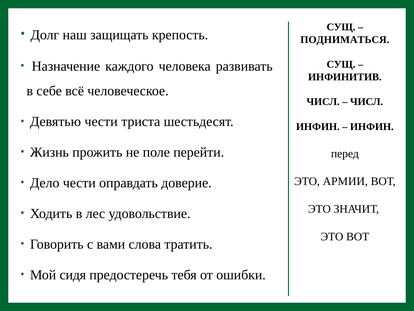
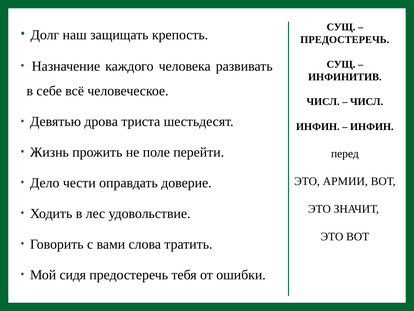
ПОДНИМАТЬСЯ: ПОДНИМАТЬСЯ -> ПРЕДОСТЕРЕЧЬ (345, 40)
Девятью чести: чести -> дрова (101, 122)
